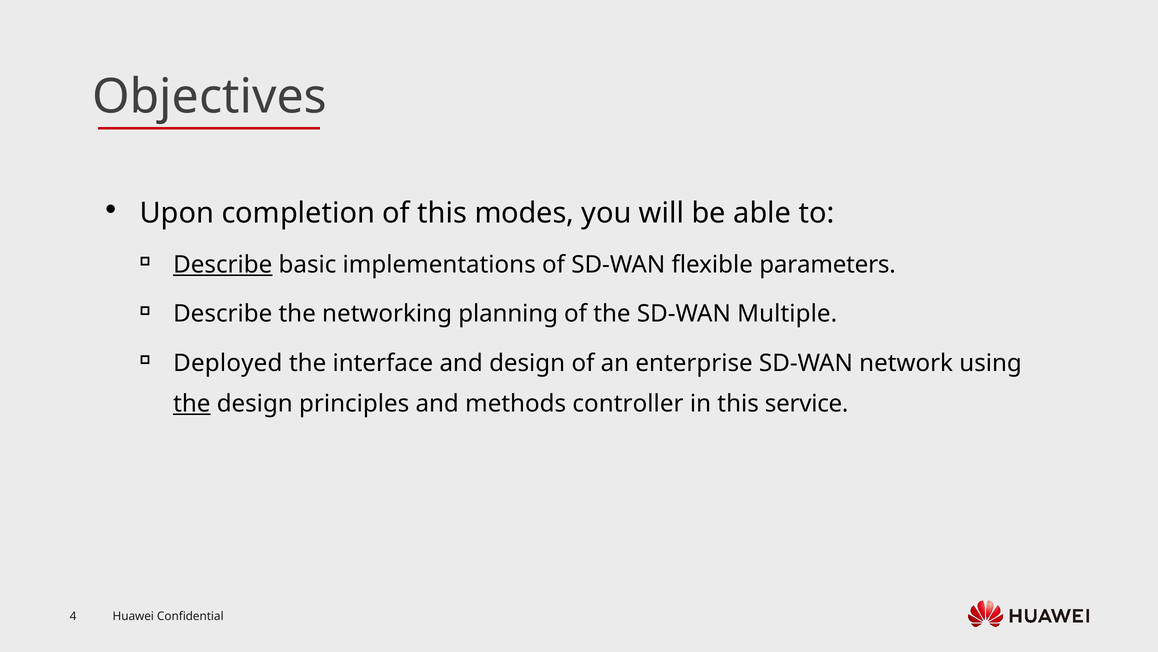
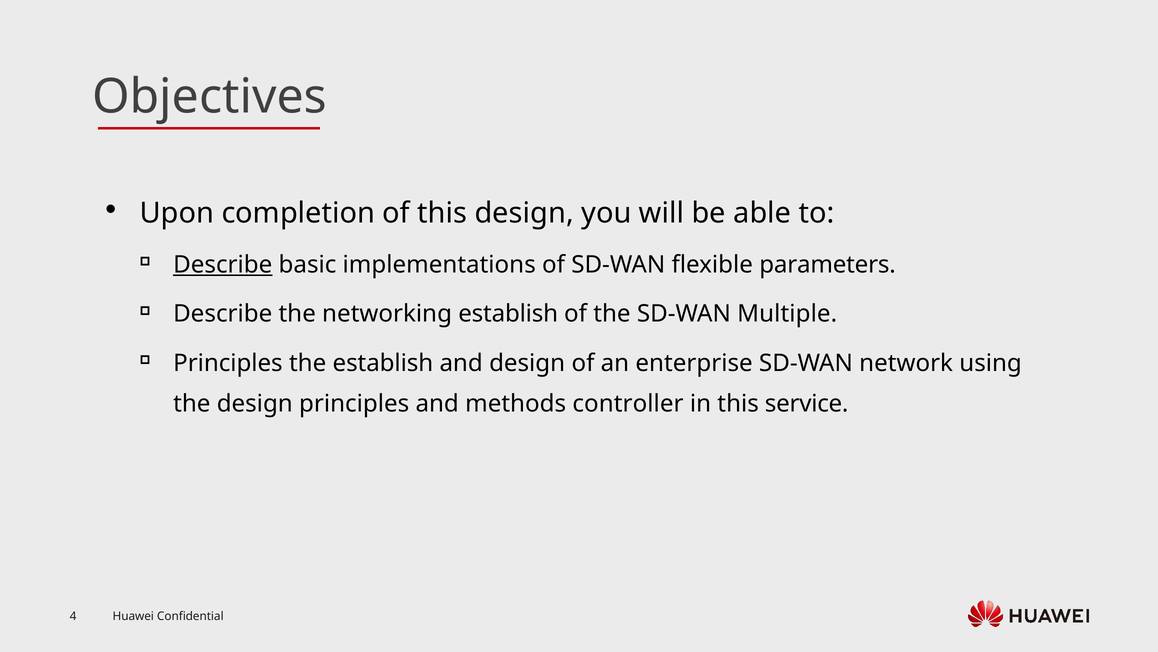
this modes: modes -> design (524, 213)
networking planning: planning -> establish (508, 314)
Deployed: Deployed -> Principles (228, 363)
the interface: interface -> establish (383, 363)
the underline: present -> none (192, 403)
